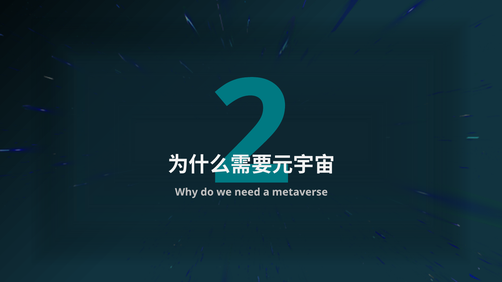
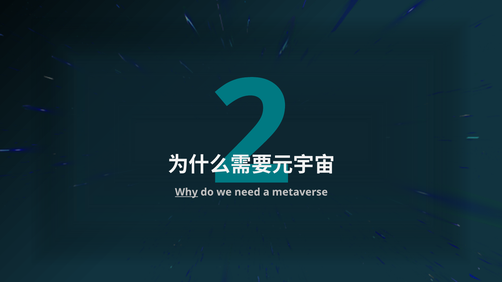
Why underline: none -> present (186, 192)
